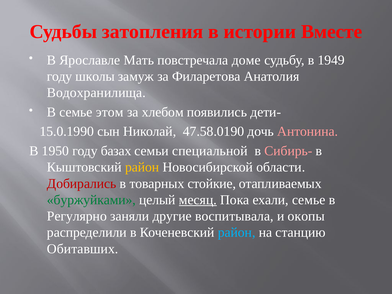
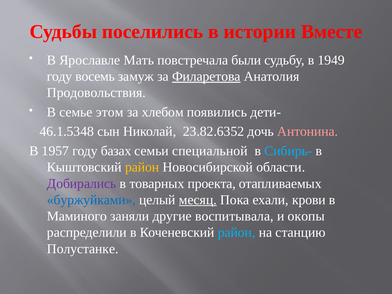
затопления: затопления -> поселились (153, 32)
доме: доме -> были (246, 60)
школы: школы -> восемь (95, 76)
Филаретова underline: none -> present (206, 76)
Водохранилища: Водохранилища -> Продовольствия (96, 93)
15.0.1990: 15.0.1990 -> 46.1.5348 (67, 131)
47.58.0190: 47.58.0190 -> 23.82.6352 (214, 131)
1950: 1950 -> 1957 (55, 151)
Сибирь- colour: pink -> light blue (288, 151)
Добирались colour: red -> purple (82, 184)
стойкие: стойкие -> проекта (212, 184)
буржуйками colour: green -> blue (91, 200)
ехали семье: семье -> крови (309, 200)
Регулярно: Регулярно -> Маминого (77, 216)
Обитавших: Обитавших -> Полустанке (83, 249)
